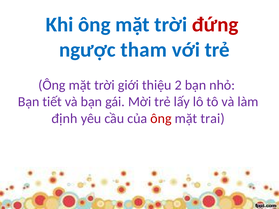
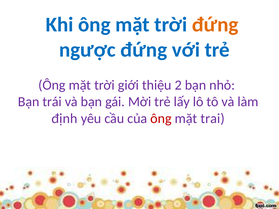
đứng colour: red -> orange (215, 25)
ngược tham: tham -> đứng (144, 50)
tiết: tiết -> trái (52, 102)
